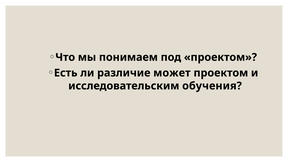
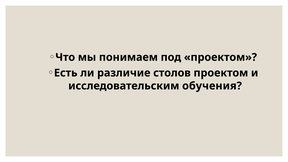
может: может -> столов (172, 73)
